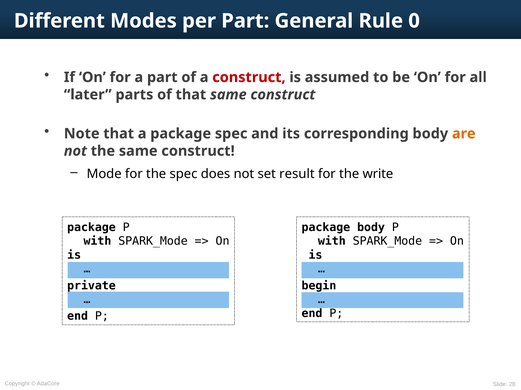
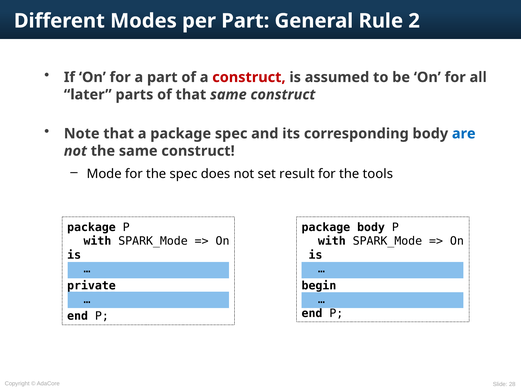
0: 0 -> 2 (414, 21)
are colour: orange -> blue (464, 134)
write: write -> tools (378, 174)
